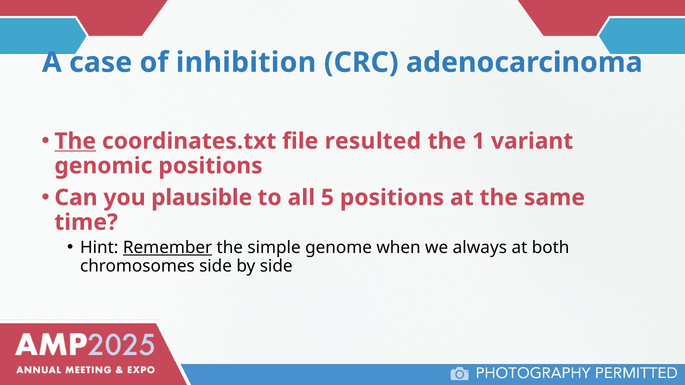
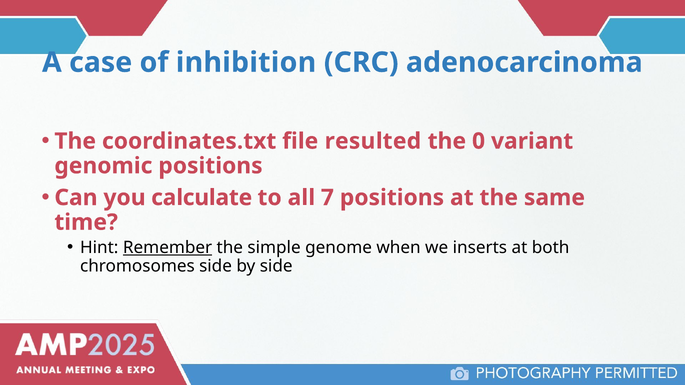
The underline: present -> none (75, 141)
1: 1 -> 0 (479, 141)
plausible: plausible -> calculate (202, 198)
5: 5 -> 7 (327, 198)
always: always -> inserts (480, 248)
